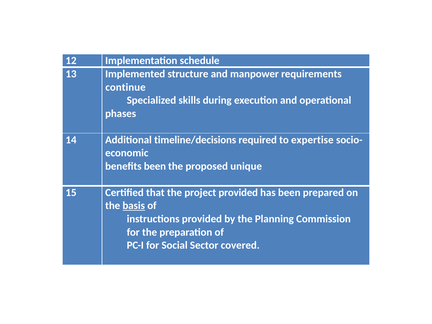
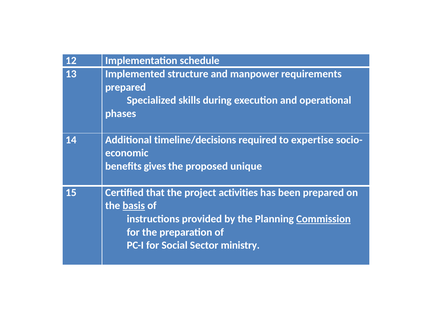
continue: continue -> prepared (126, 87)
benefits been: been -> gives (155, 166)
project provided: provided -> activities (238, 193)
Commission underline: none -> present (324, 219)
covered: covered -> ministry (240, 245)
